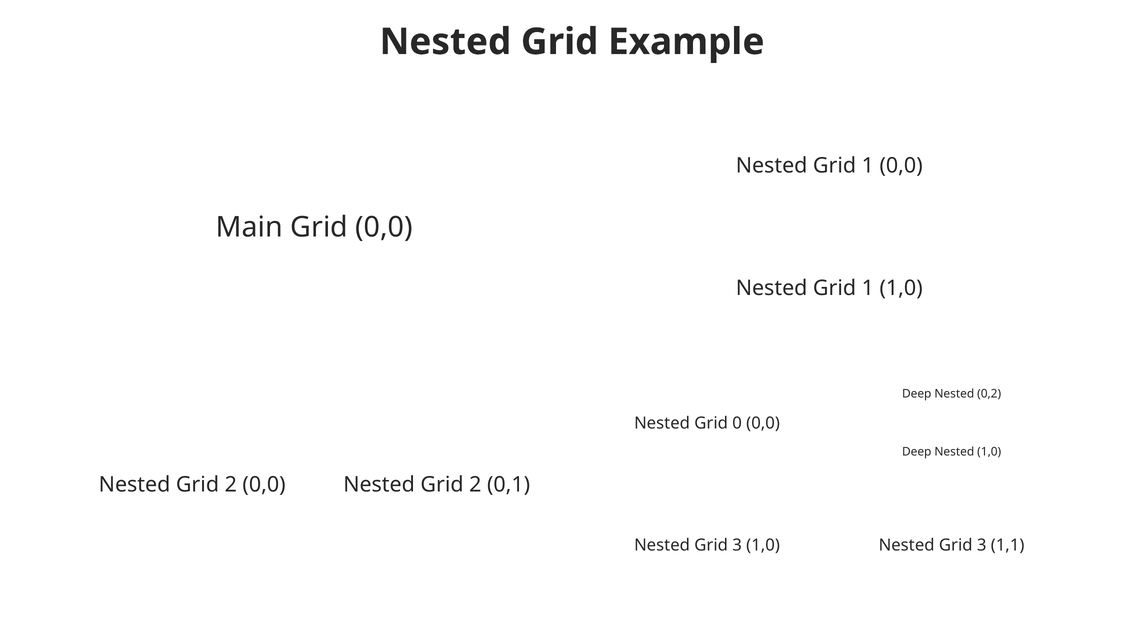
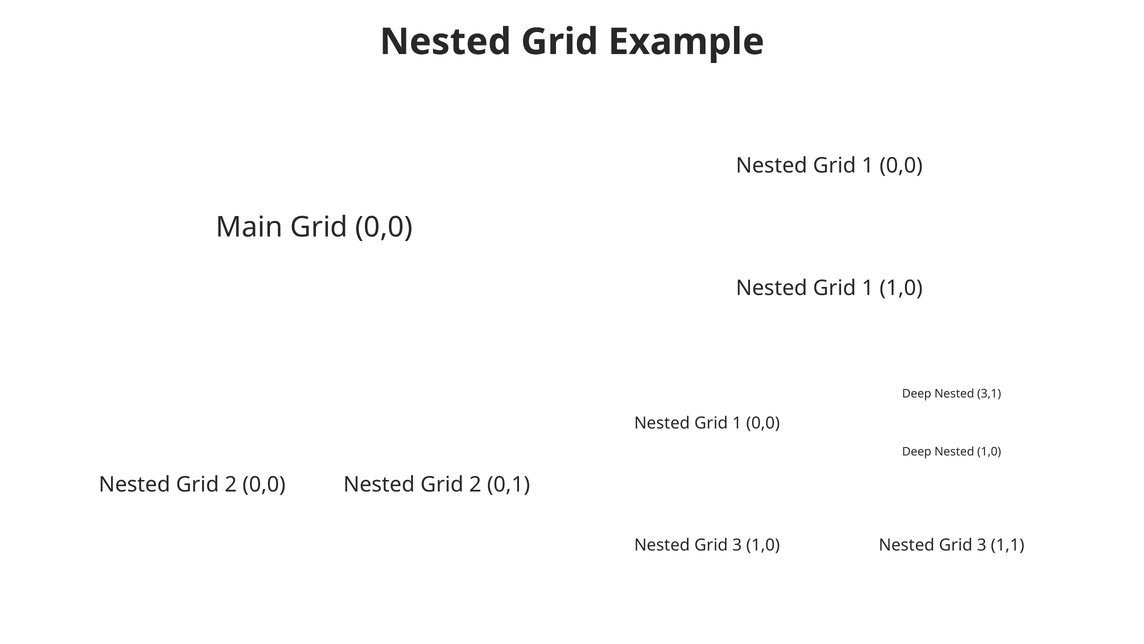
0,2: 0,2 -> 3,1 (989, 393)
0: 0 -> 1 (737, 423)
